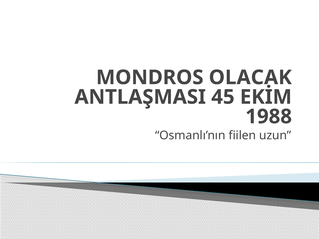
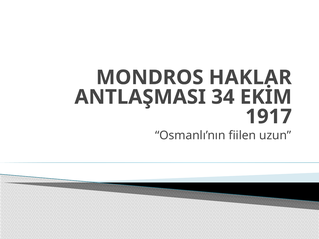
OLACAK: OLACAK -> HAKLAR (250, 78)
45: 45 -> 34 (223, 97)
1988: 1988 -> 1917 (269, 117)
